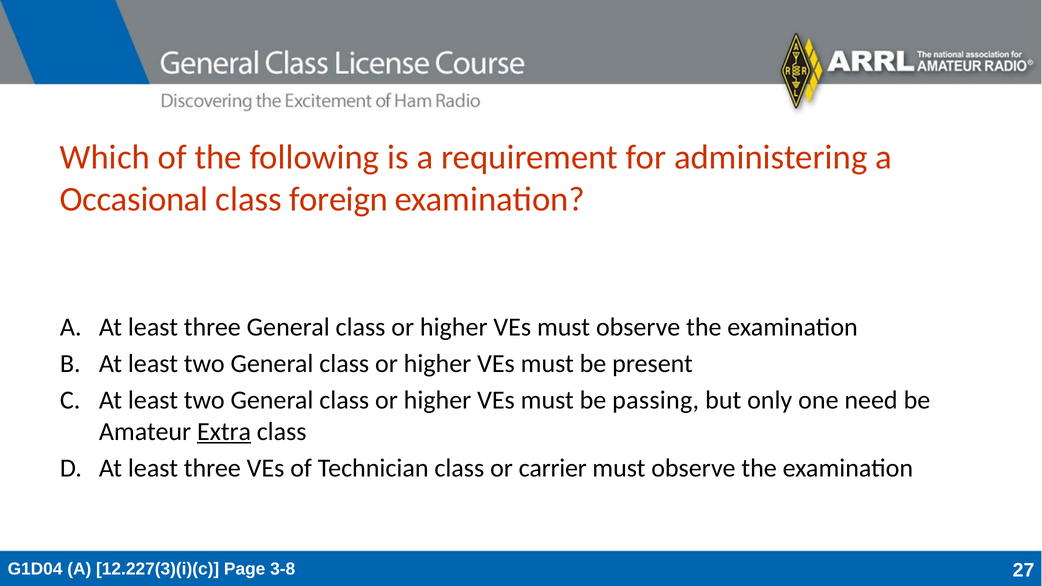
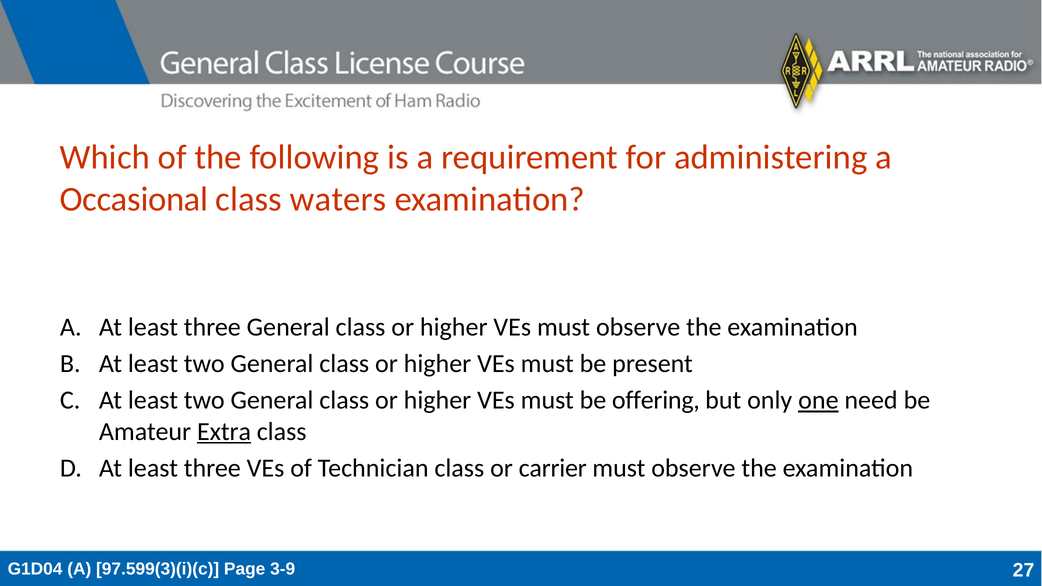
foreign: foreign -> waters (338, 199)
passing: passing -> offering (656, 400)
one underline: none -> present (818, 400)
12.227(3)(i)(c: 12.227(3)(i)(c -> 97.599(3)(i)(c (158, 569)
3-8: 3-8 -> 3-9 (283, 569)
